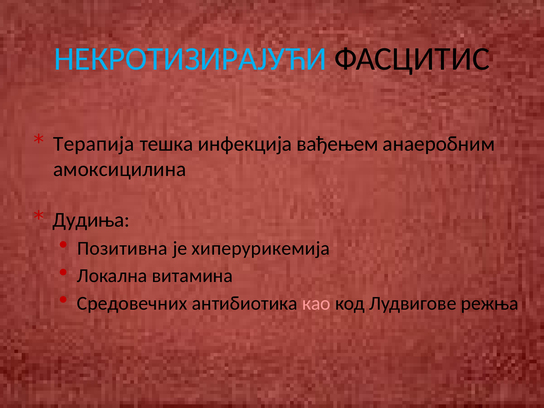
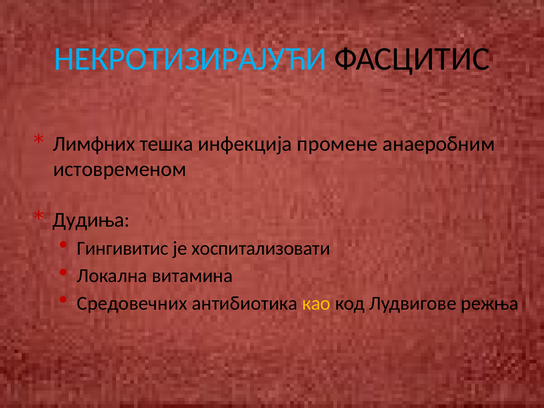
Терапија: Терапија -> Лимфних (94, 144)
вађењем: вађењем -> промене (337, 144)
амоксицилина: амоксицилина -> истовременом (120, 169)
Позитивна: Позитивна -> Гингивитис (123, 248)
хиперурикемија: хиперурикемија -> хоспитализовати (261, 248)
као colour: pink -> yellow (316, 303)
